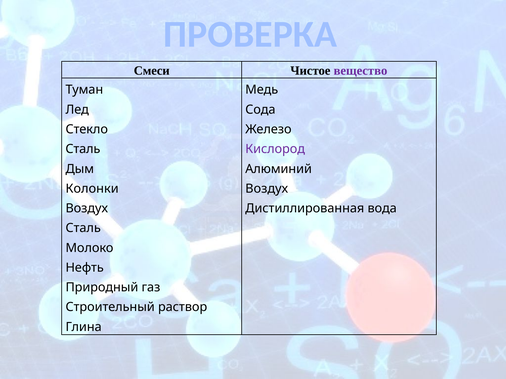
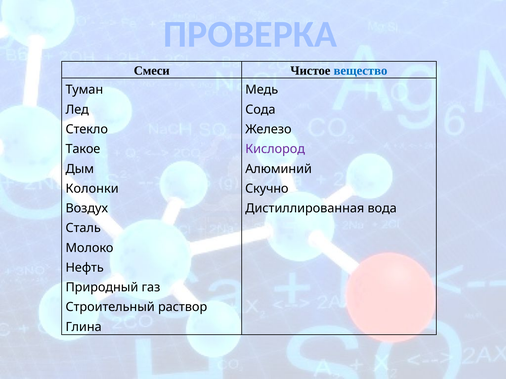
вещество colour: purple -> blue (360, 71)
Сталь: Сталь -> Такое (83, 149)
Воздух: Воздух -> Скучно (267, 189)
